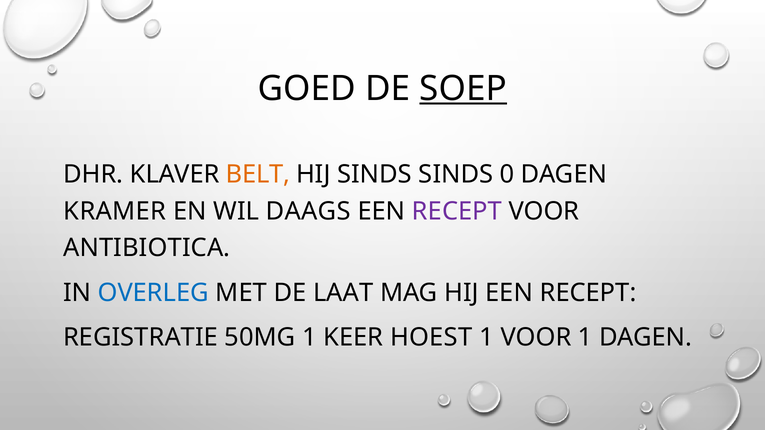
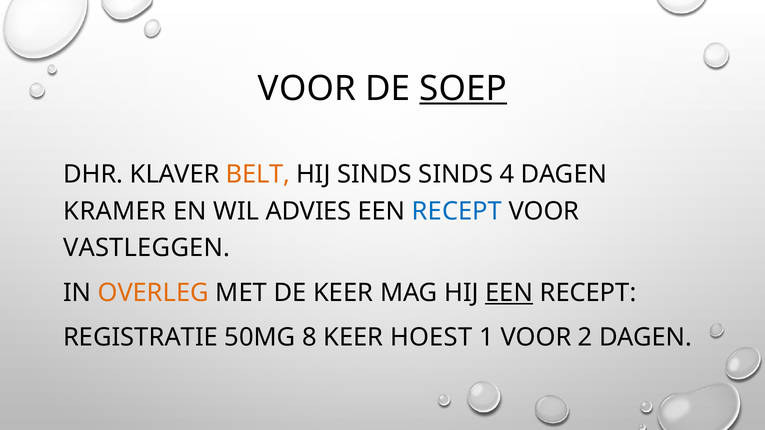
GOED: GOED -> VOOR (307, 89)
0: 0 -> 4 (507, 175)
DAAGS: DAAGS -> ADVIES (308, 211)
RECEPT colour: purple -> blue (457, 211)
ANTIBIOTICA: ANTIBIOTICA -> VASTLEGGEN (147, 248)
OVERLEG colour: blue -> orange (153, 293)
DE LAAT: LAAT -> KEER (343, 293)
EEN underline: none -> present (509, 293)
50MG 1: 1 -> 8 (309, 338)
VOOR 1: 1 -> 2 (585, 338)
